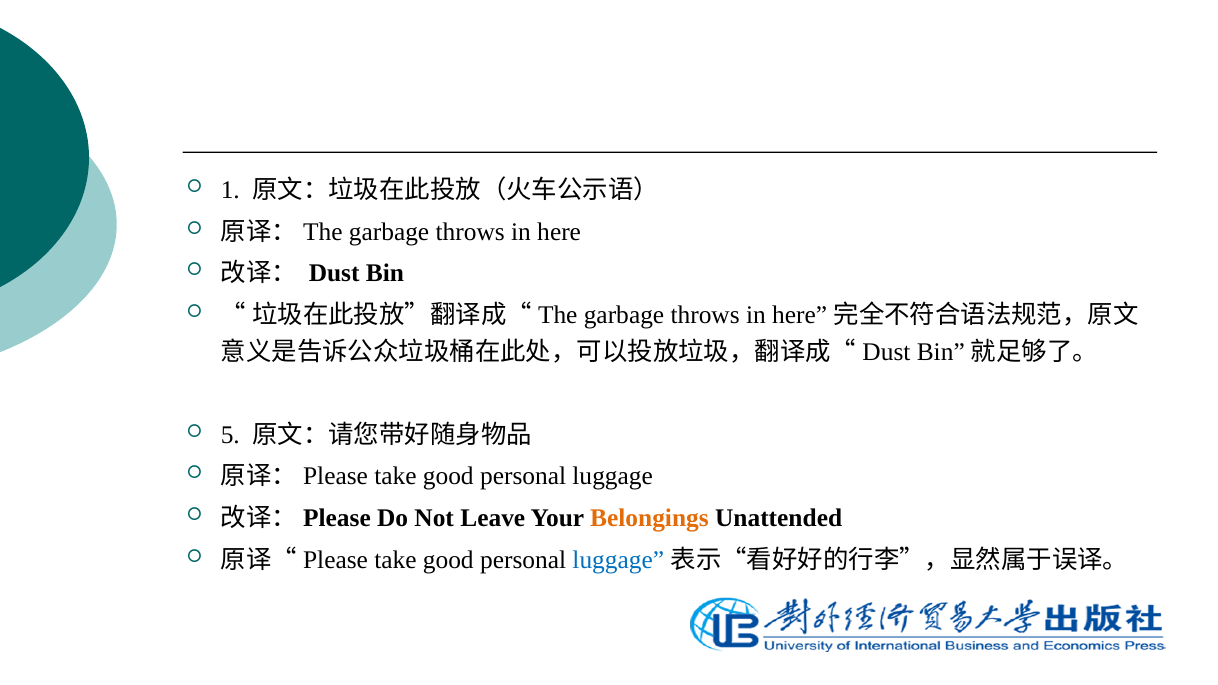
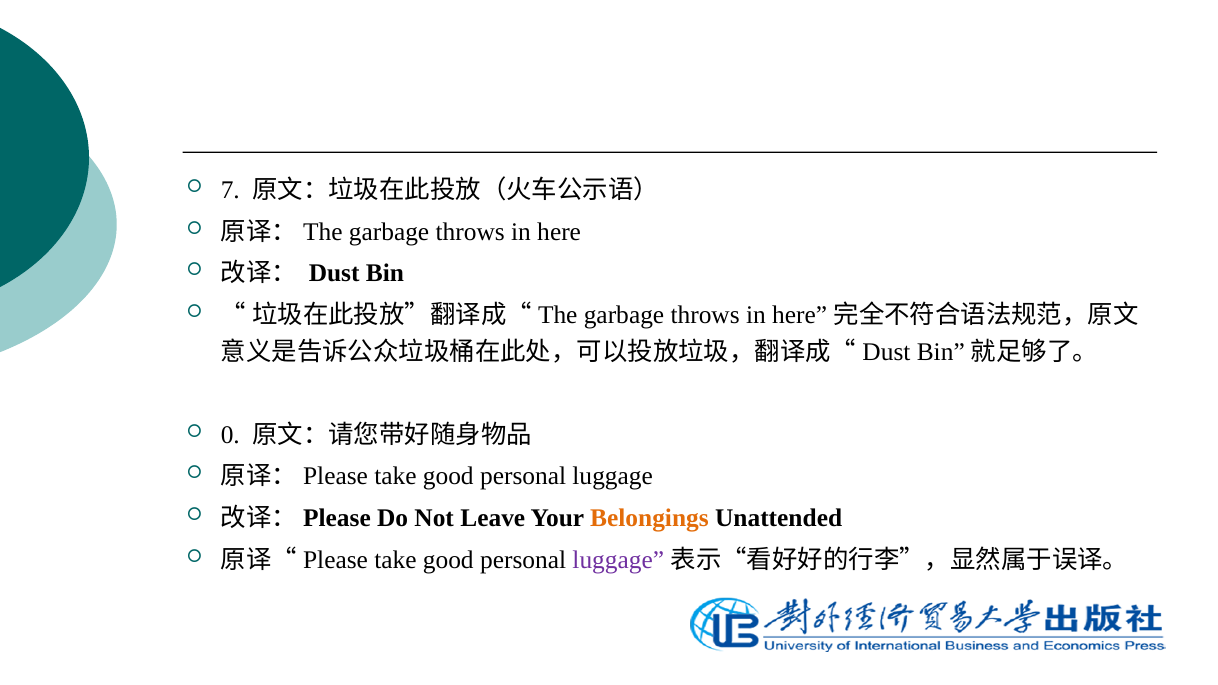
1: 1 -> 7 (230, 190)
5: 5 -> 0 (230, 435)
luggage colour: blue -> purple (618, 560)
